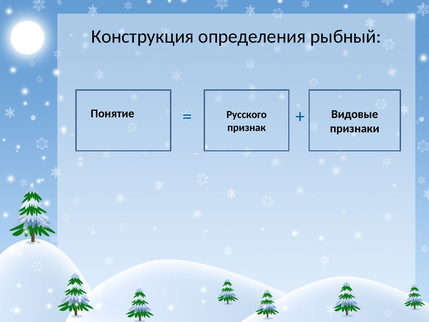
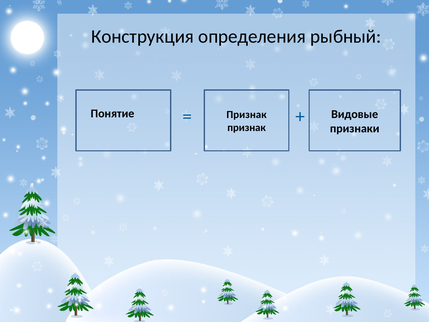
Понятие Русского: Русского -> Признак (247, 115)
